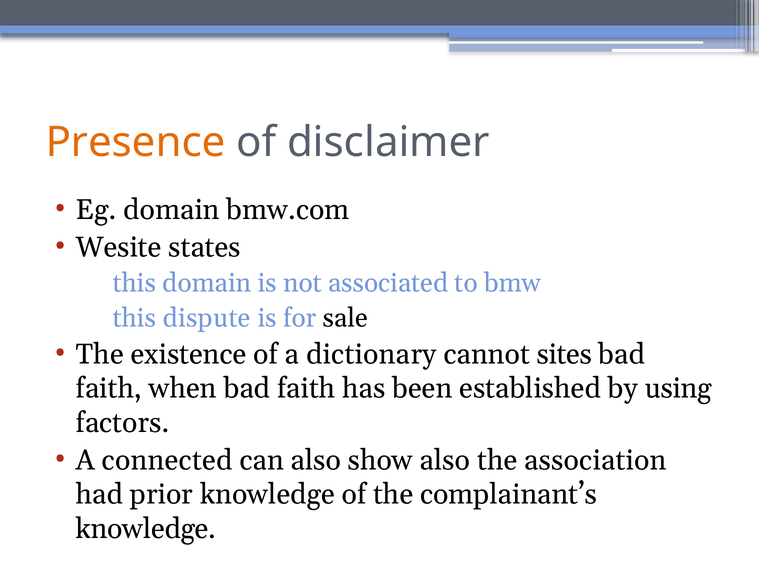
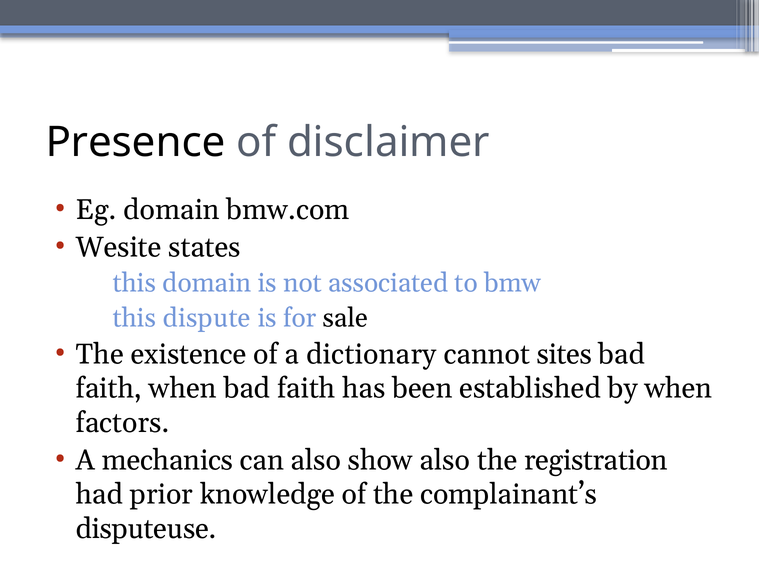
Presence colour: orange -> black (135, 142)
by using: using -> when (678, 388)
connected: connected -> mechanics (168, 460)
association: association -> registration (596, 460)
knowledge: knowledge -> disputeuse (146, 528)
